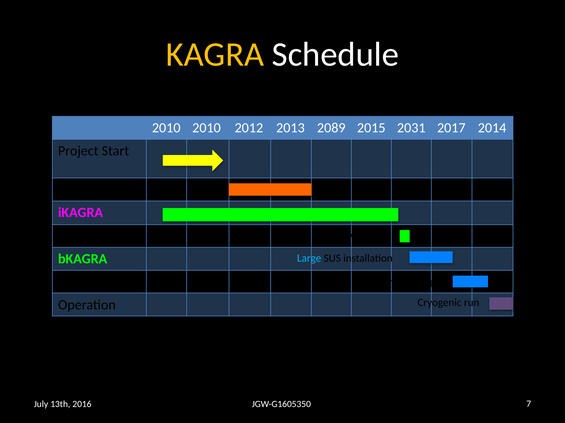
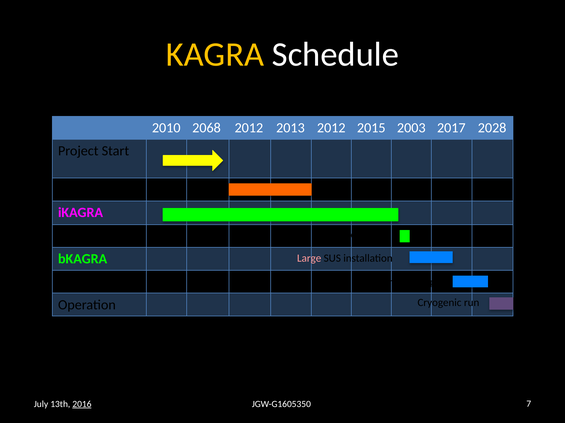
2010 2010: 2010 -> 2068 (207, 128)
2013 2089: 2089 -> 2012 (331, 128)
2031: 2031 -> 2003 (411, 128)
2014: 2014 -> 2028 (492, 128)
Large colour: light blue -> pink (309, 259)
2016 underline: none -> present (82, 405)
